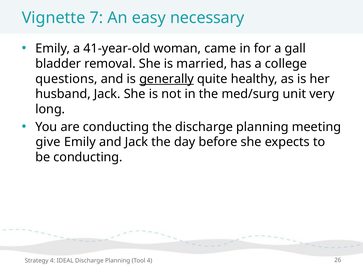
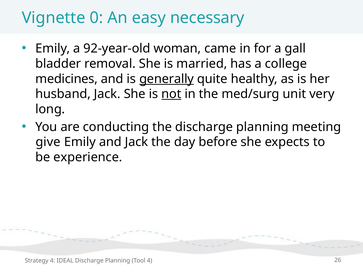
7: 7 -> 0 (96, 18)
41-year-old: 41-year-old -> 92-year-old (117, 48)
questions: questions -> medicines (67, 79)
not underline: none -> present (171, 94)
be conducting: conducting -> experience (88, 157)
